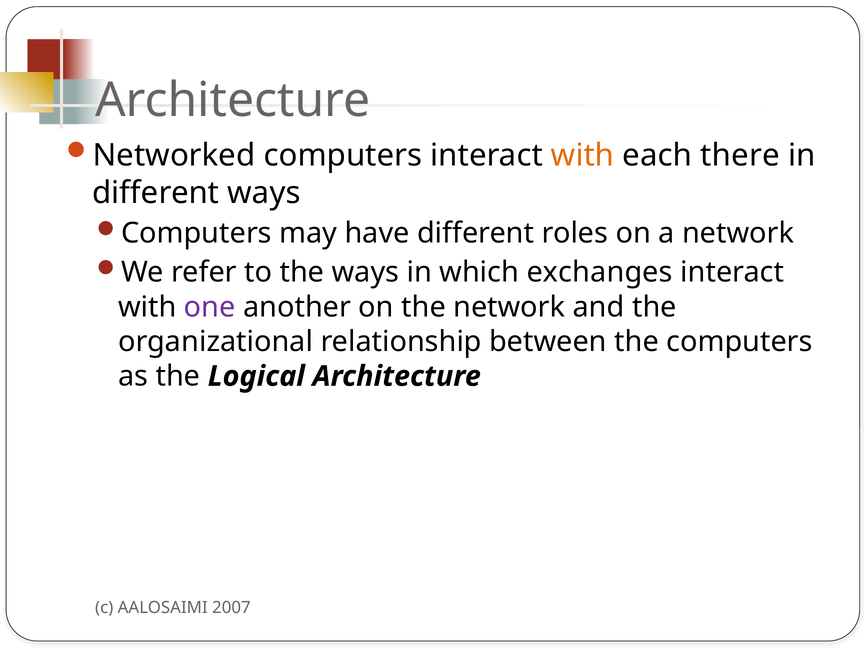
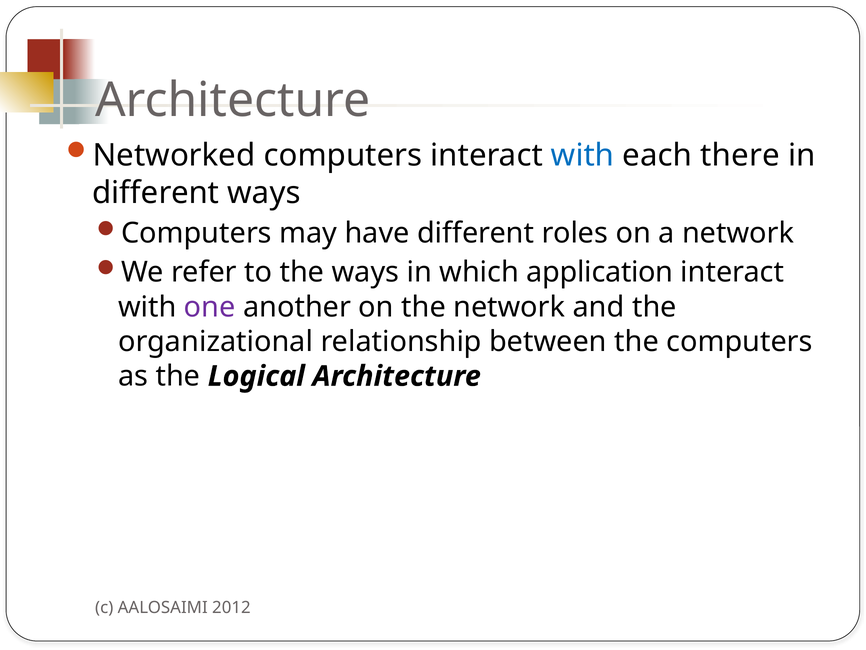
with colour: orange -> blue (583, 155)
exchanges: exchanges -> application (600, 272)
2007: 2007 -> 2012 (231, 607)
